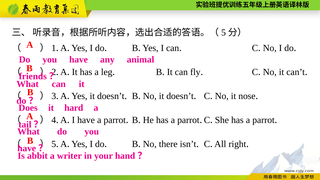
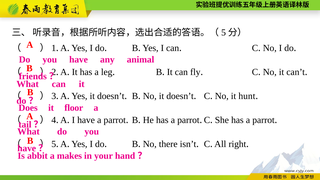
nose: nose -> hunt (247, 96)
hard: hard -> floor (74, 108)
writer: writer -> makes (69, 156)
